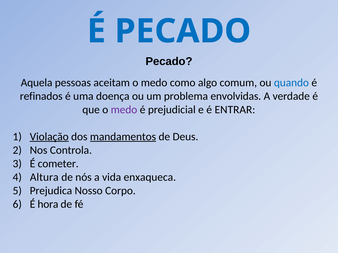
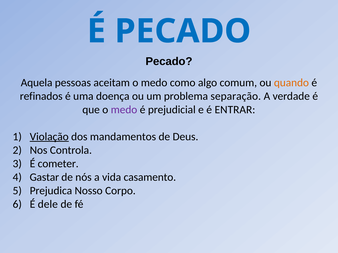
quando colour: blue -> orange (291, 83)
envolvidas: envolvidas -> separação (236, 96)
mandamentos underline: present -> none (123, 137)
Altura: Altura -> Gastar (44, 177)
enxaqueca: enxaqueca -> casamento (150, 177)
hora: hora -> dele (48, 204)
